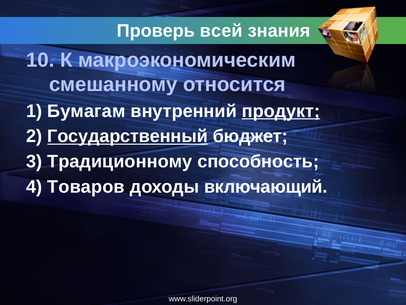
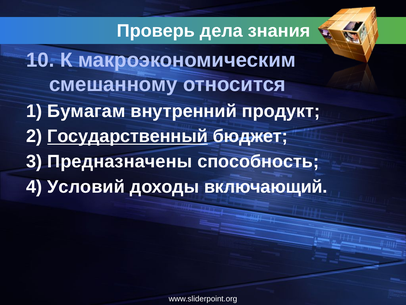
всей: всей -> дела (221, 31)
продукт underline: present -> none (281, 111)
Традиционному: Традиционному -> Предназначены (120, 161)
Товаров: Товаров -> Условий (86, 187)
